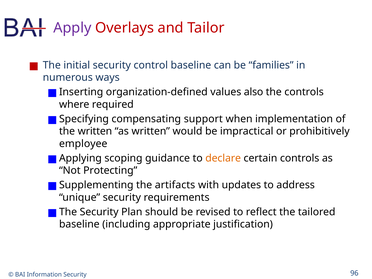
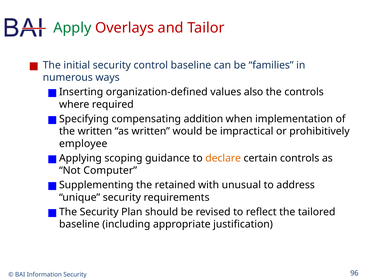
Apply colour: purple -> green (72, 28)
support: support -> addition (203, 119)
Protecting: Protecting -> Computer (110, 171)
artifacts: artifacts -> retained (175, 185)
updates: updates -> unusual (241, 185)
